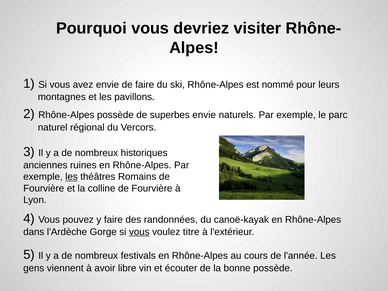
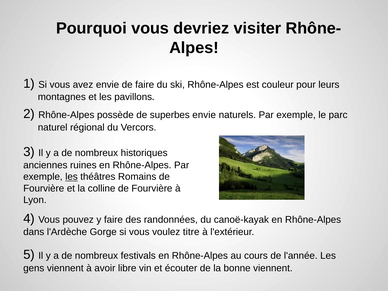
nommé: nommé -> couleur (278, 85)
vous underline: present -> none (139, 232)
bonne possède: possède -> viennent (273, 268)
